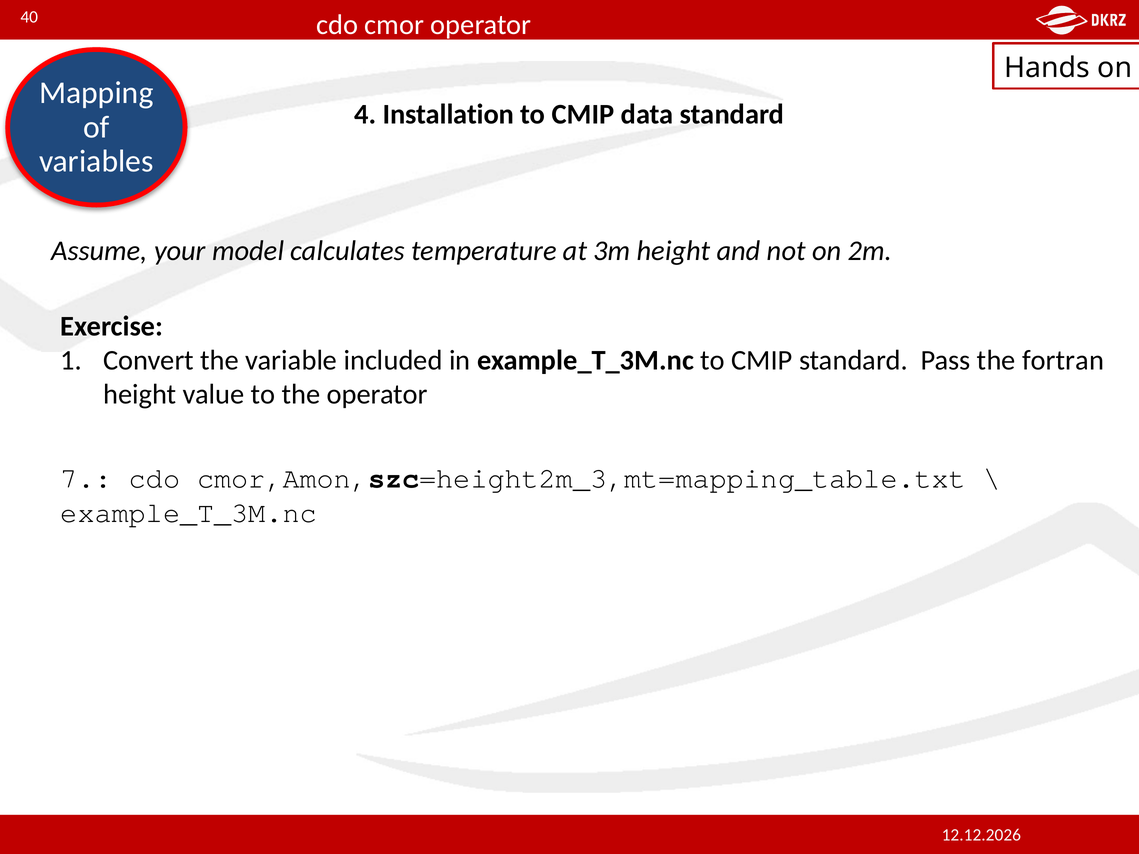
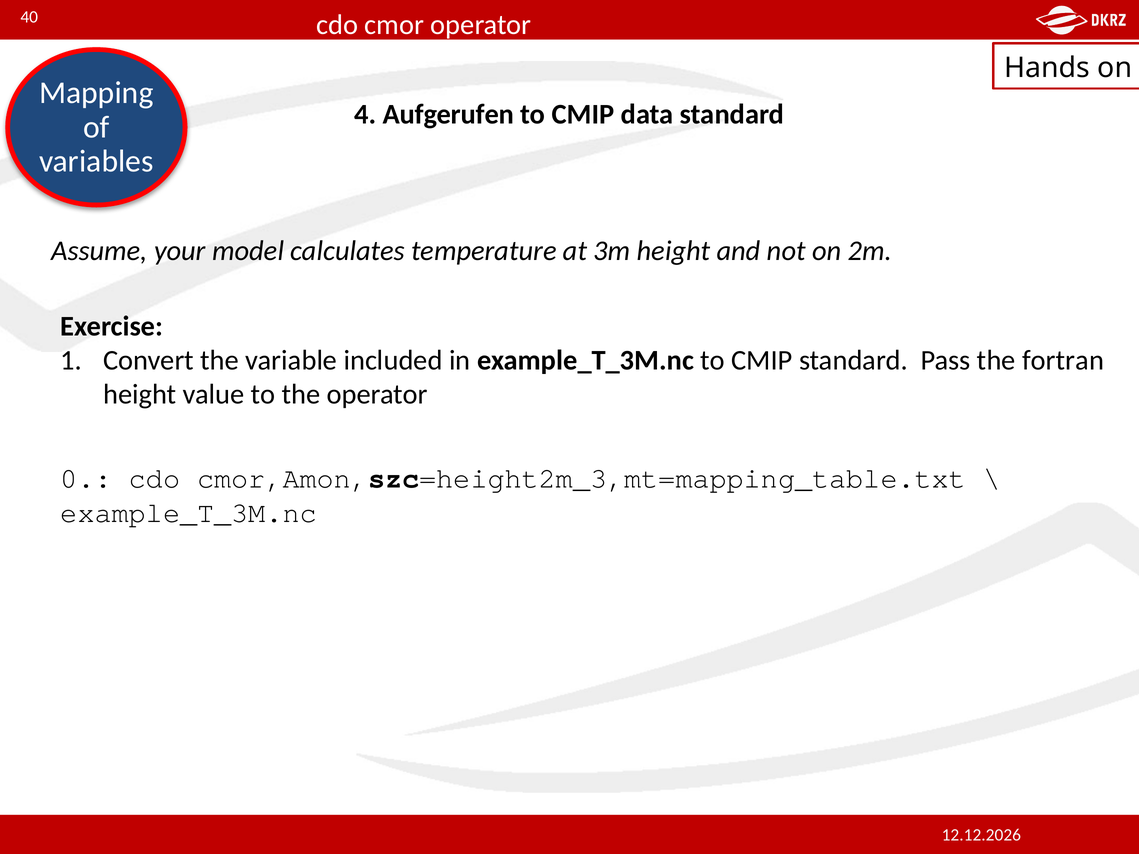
Installation: Installation -> Aufgerufen (448, 114)
7: 7 -> 0 (86, 479)
